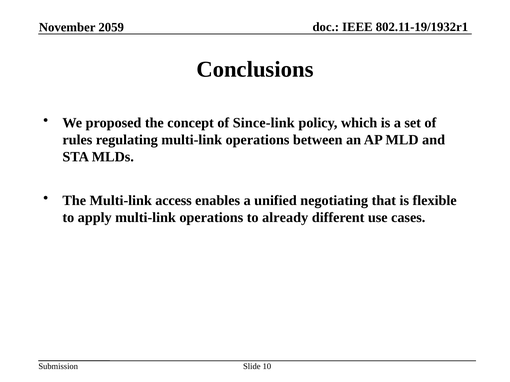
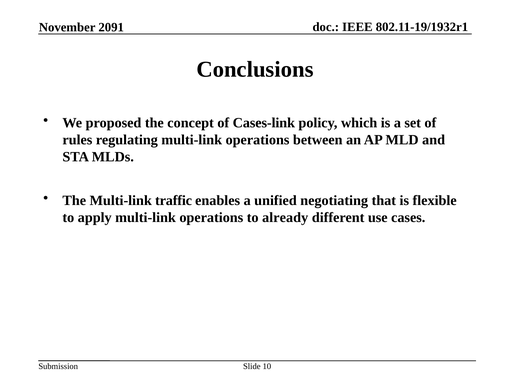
2059: 2059 -> 2091 (111, 27)
Since-link: Since-link -> Cases-link (264, 123)
access: access -> traffic (174, 201)
